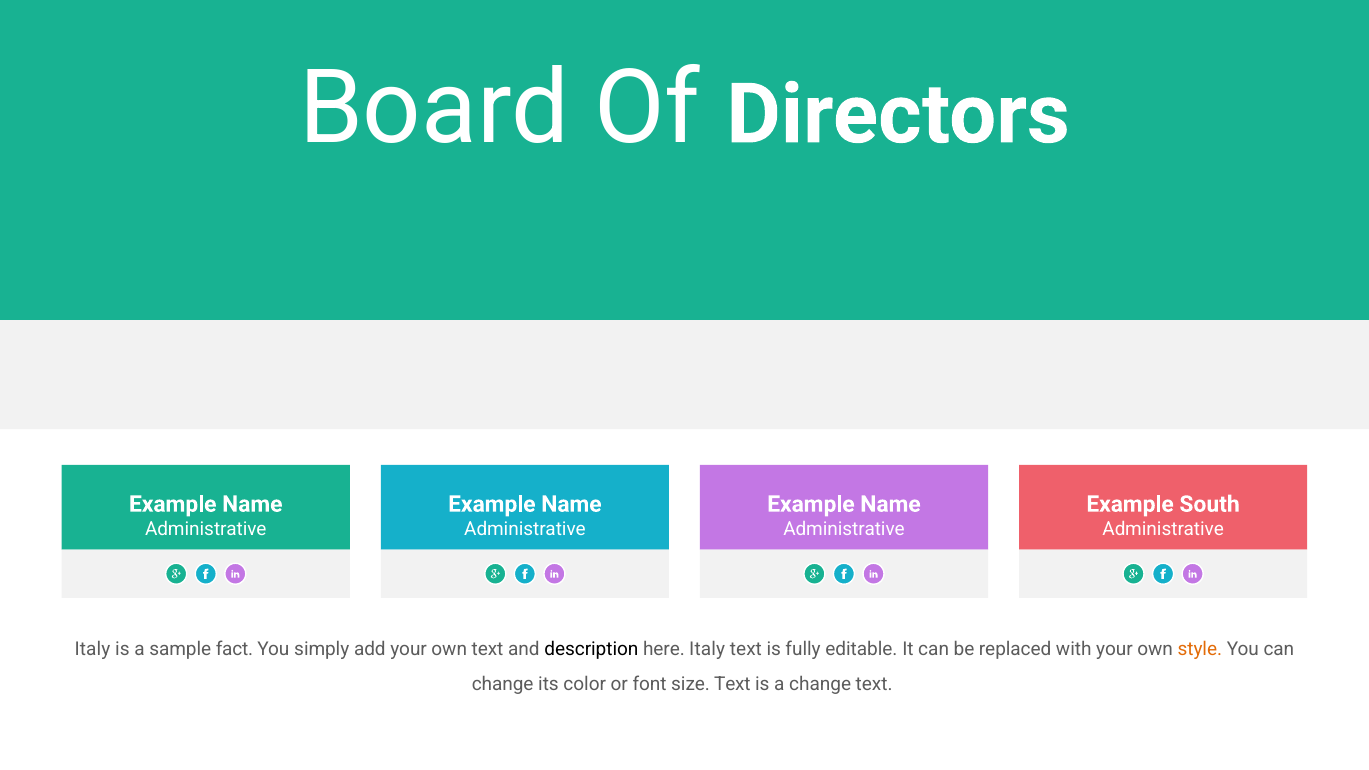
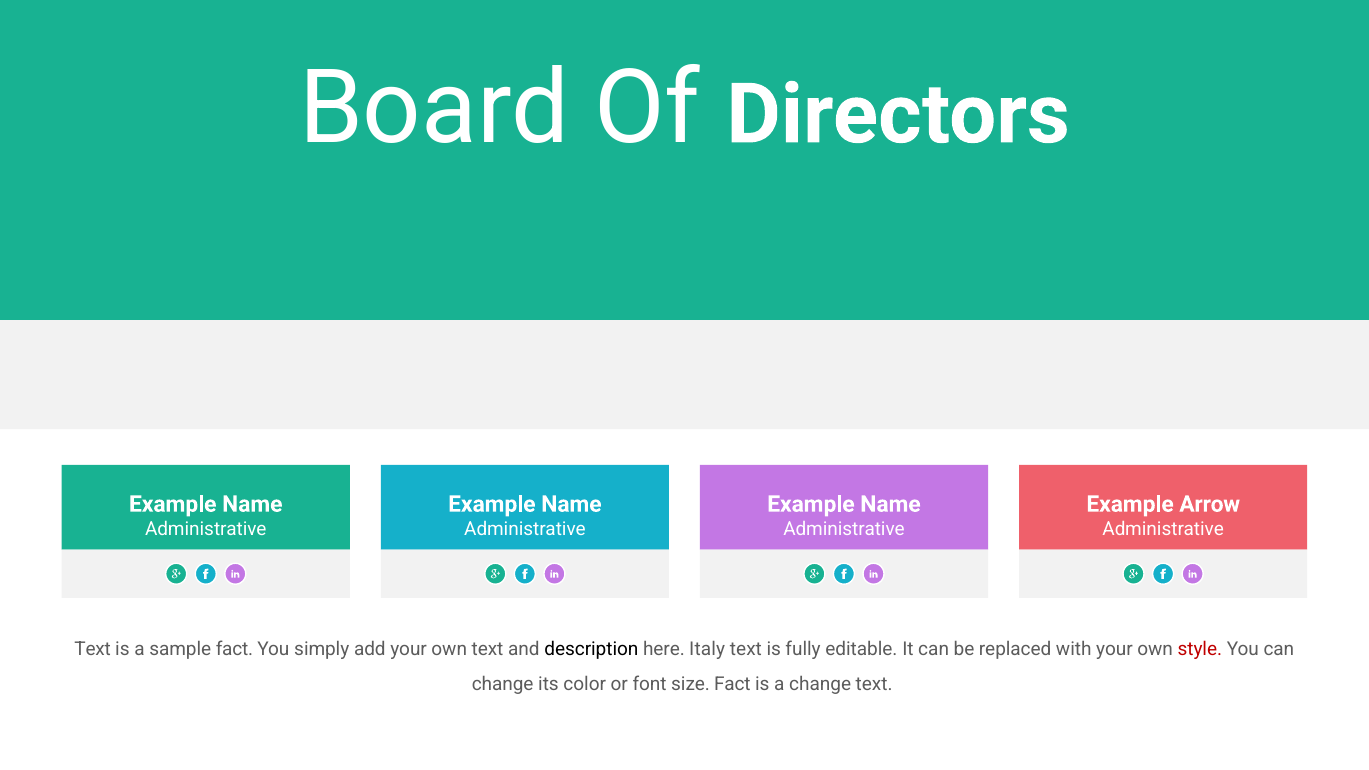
South: South -> Arrow (1210, 504)
Italy: Italy -> Text (93, 650)
style colour: orange -> red (1200, 650)
size Text: Text -> Fact (732, 684)
